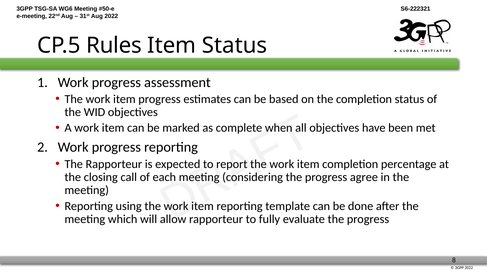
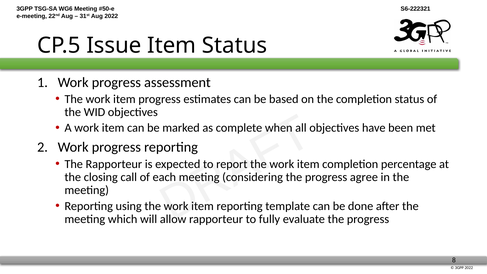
Rules: Rules -> Issue (114, 45)
